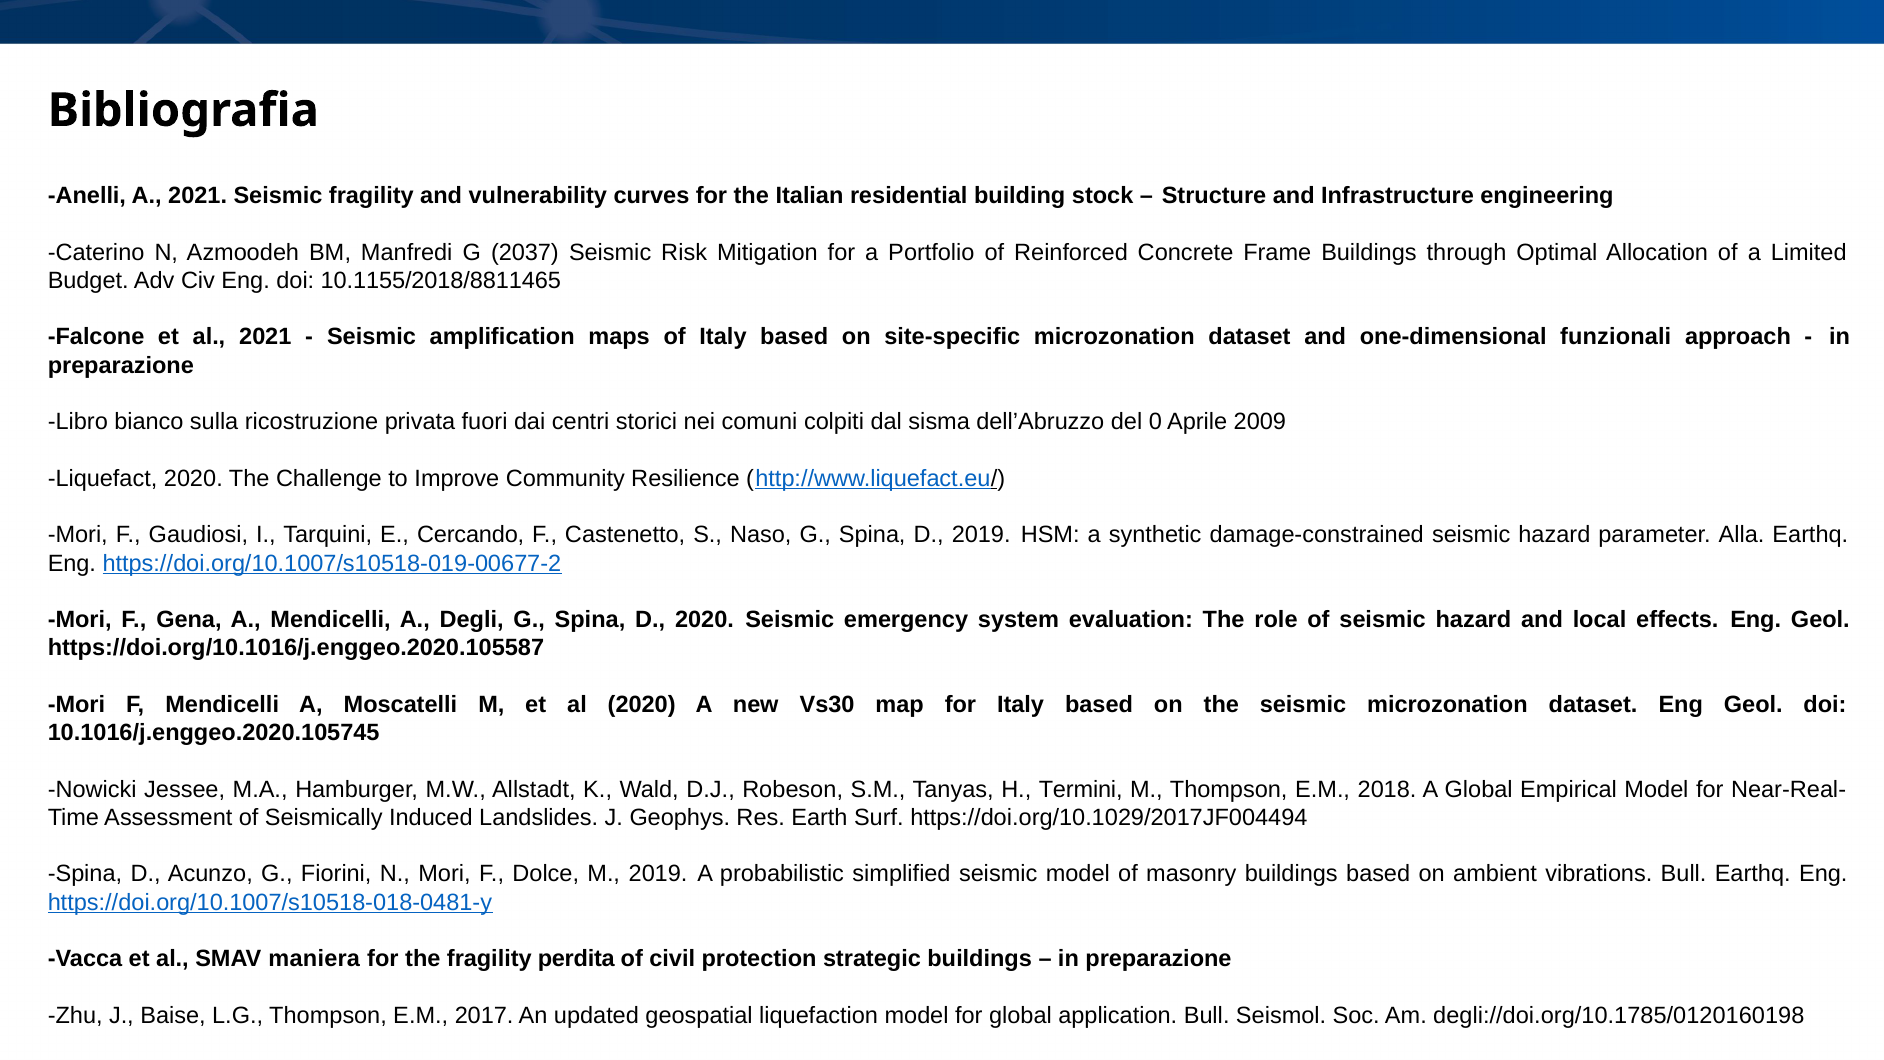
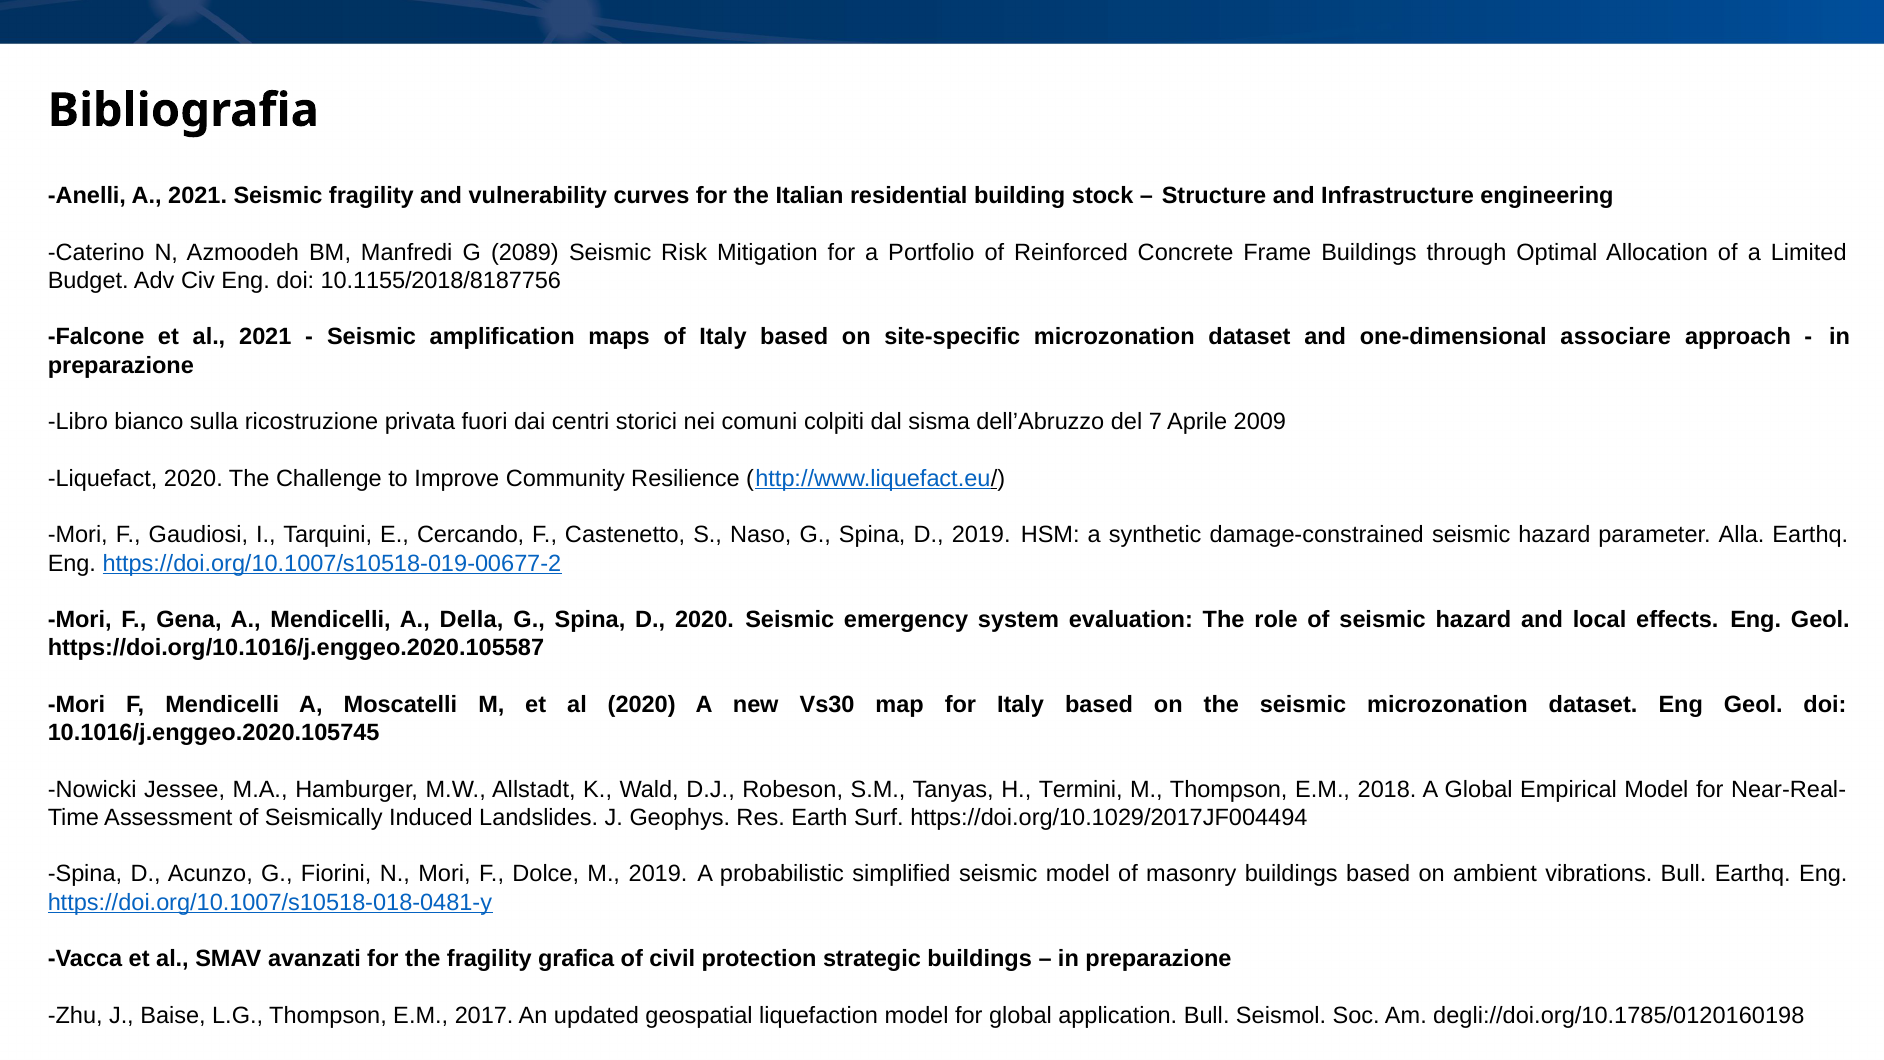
2037: 2037 -> 2089 (525, 252)
10.1155/2018/8811465: 10.1155/2018/8811465 -> 10.1155/2018/8187756 (441, 281)
funzionali: funzionali -> associare (1616, 337)
0: 0 -> 7 (1155, 422)
Degli: Degli -> Della (472, 620)
maniera: maniera -> avanzati (314, 959)
perdita: perdita -> grafica (576, 959)
